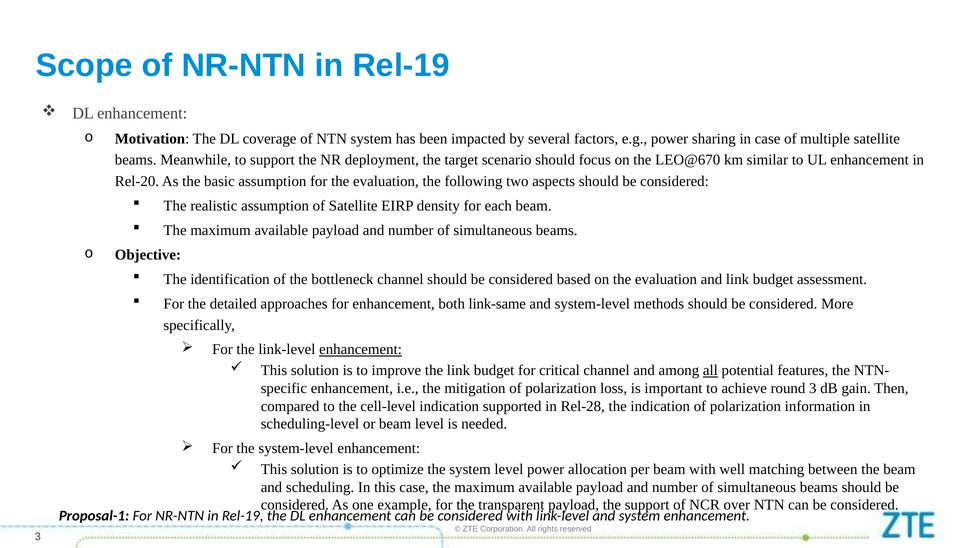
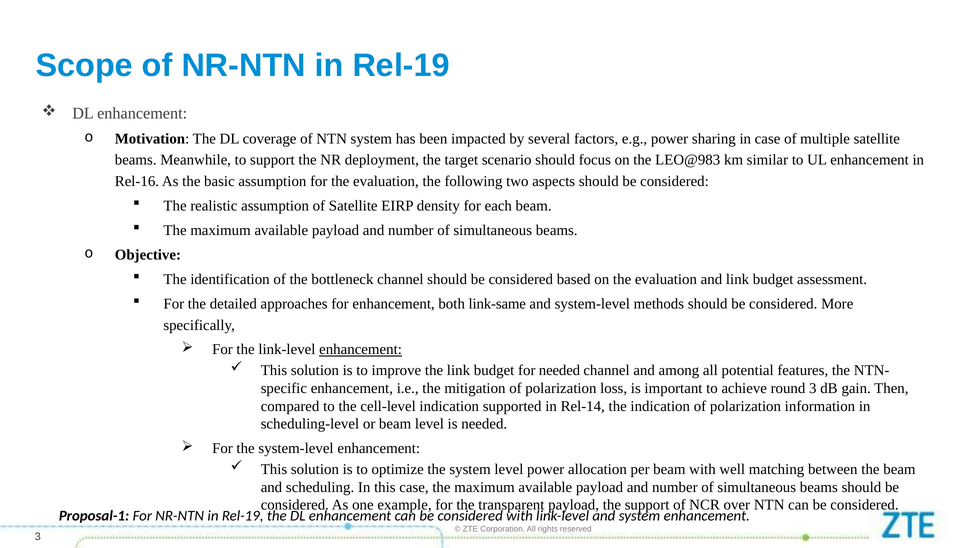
LEO@670: LEO@670 -> LEO@983 (688, 160)
Rel-20: Rel-20 -> Rel-16 (137, 181)
for critical: critical -> needed (559, 370)
all underline: present -> none (710, 370)
Rel-28: Rel-28 -> Rel-14 (583, 406)
